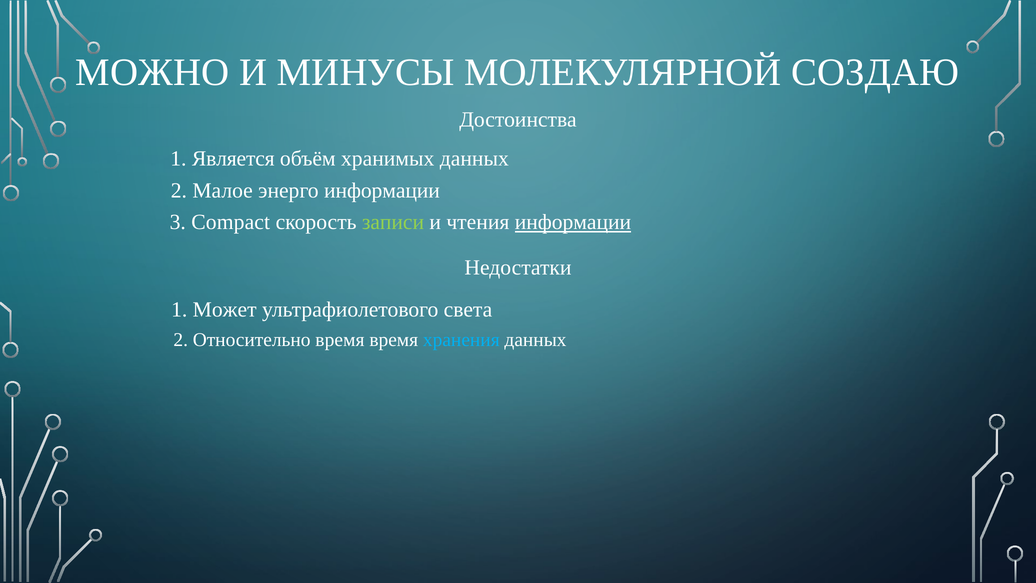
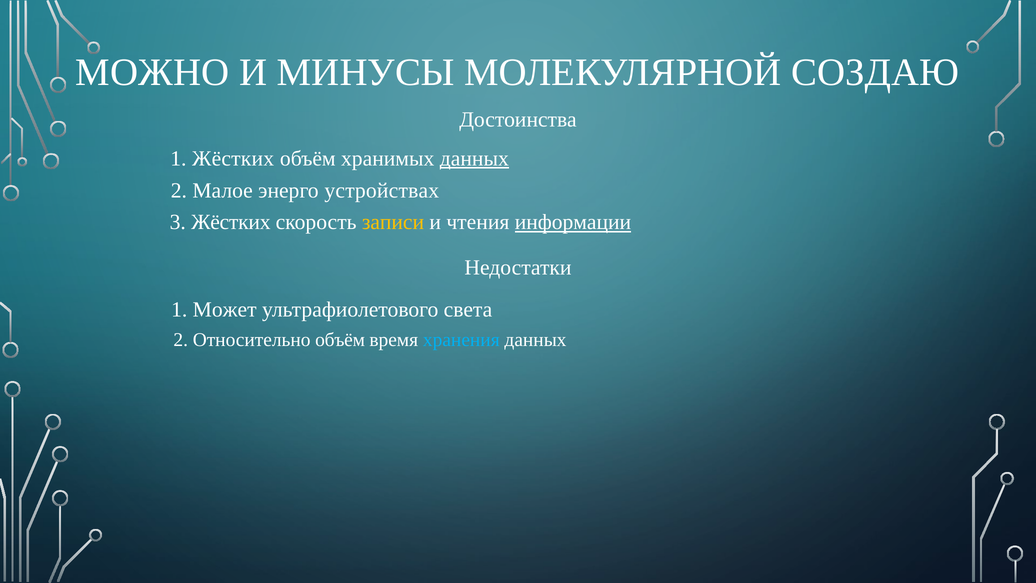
1 Является: Является -> Жёстких (233, 158)
данных underline: none -> present (474, 158)
энерго информации: информации -> устройствах (382, 190)
3 Compact: Compact -> Жёстких (231, 222)
записи colour: light green -> yellow (393, 222)
Относительно время: время -> объём (340, 340)
